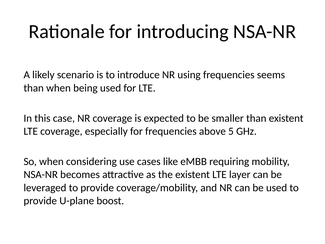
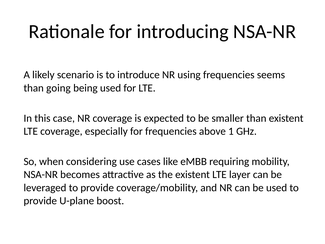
than when: when -> going (58, 88)
5: 5 -> 1 (231, 131)
